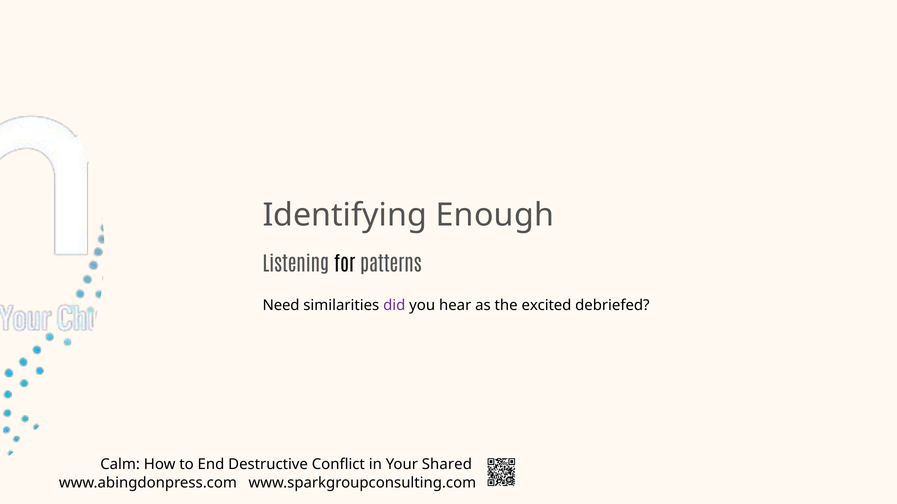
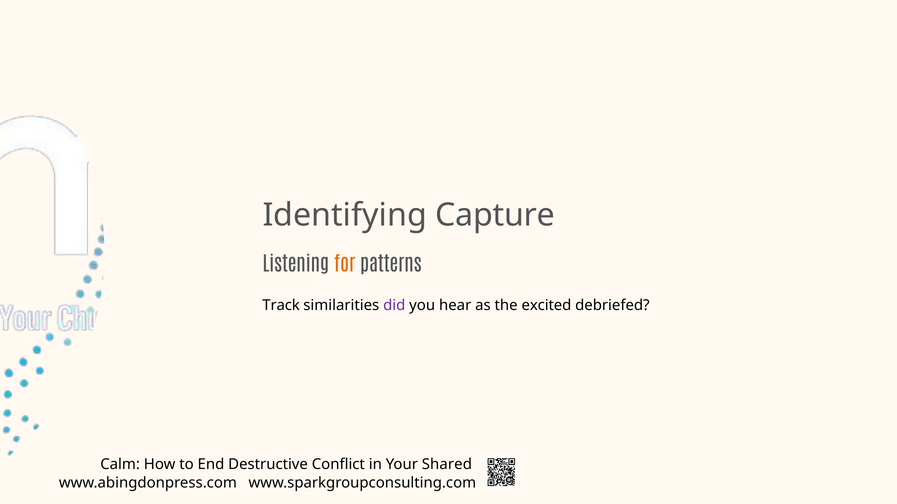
Enough: Enough -> Capture (495, 215)
for colour: black -> orange (345, 265)
Need: Need -> Track (281, 306)
